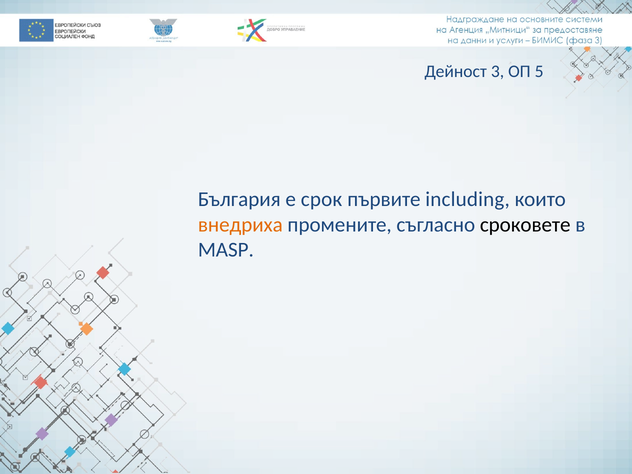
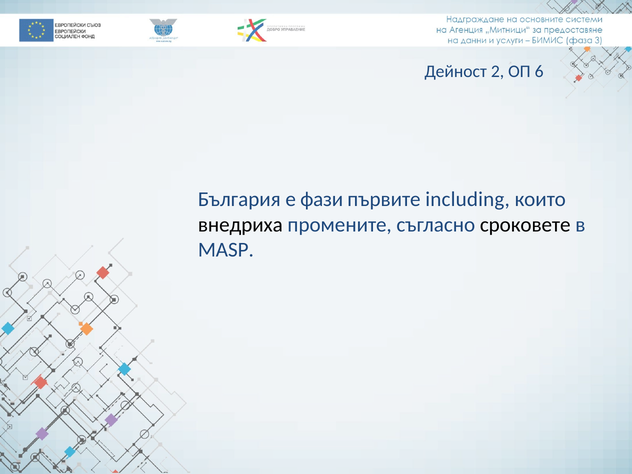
3: 3 -> 2 (498, 71)
5: 5 -> 6 (539, 71)
срок: срок -> фази (322, 199)
внедриха colour: orange -> black (240, 225)
